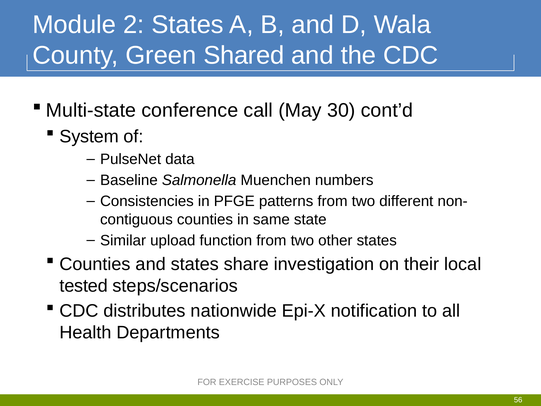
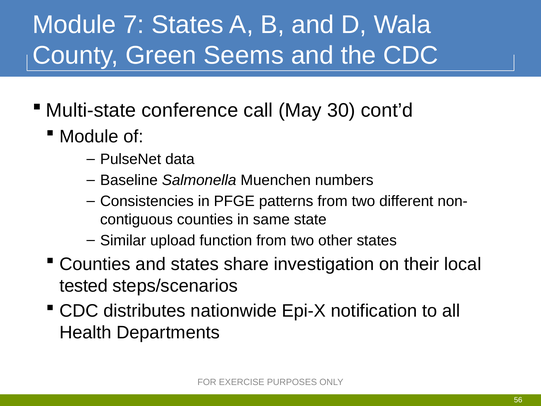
2: 2 -> 7 (134, 25)
Shared: Shared -> Seems (244, 55)
System: System -> Module (89, 136)
